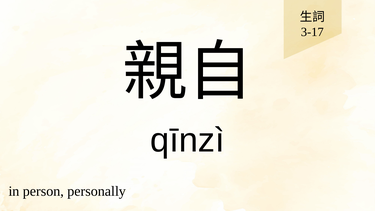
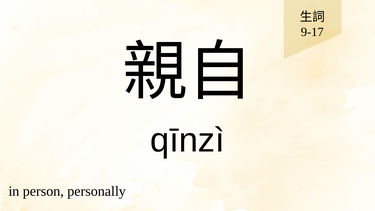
3-17: 3-17 -> 9-17 (312, 32)
